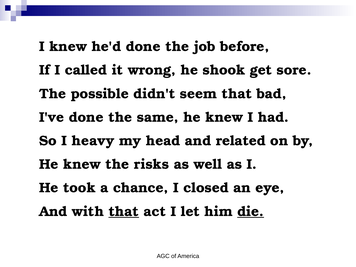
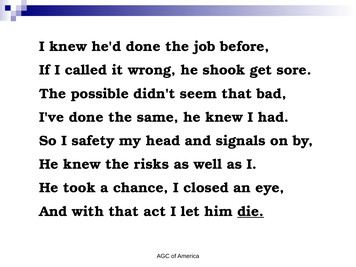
heavy: heavy -> safety (93, 141)
related: related -> signals (241, 141)
that underline: present -> none (124, 211)
